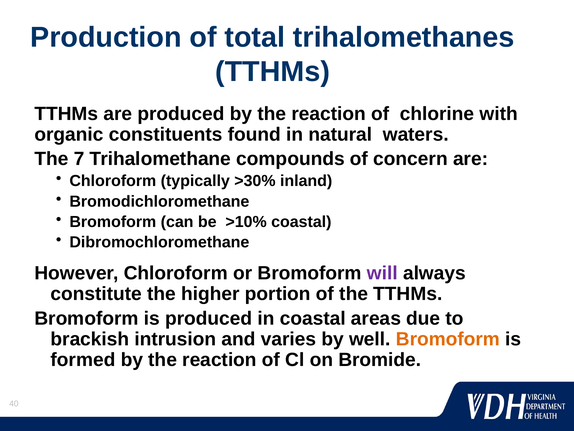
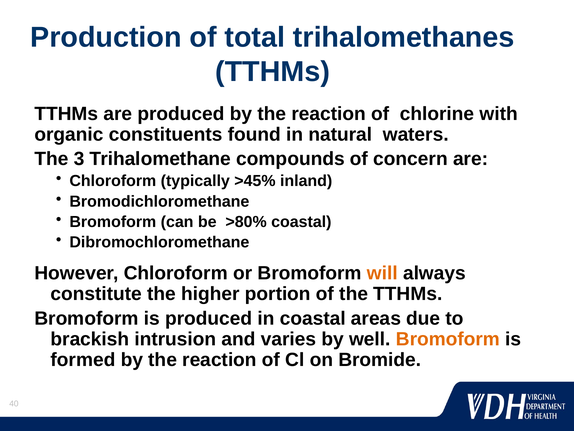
7: 7 -> 3 (79, 159)
>30%: >30% -> >45% (255, 181)
>10%: >10% -> >80% (246, 222)
will colour: purple -> orange (382, 273)
